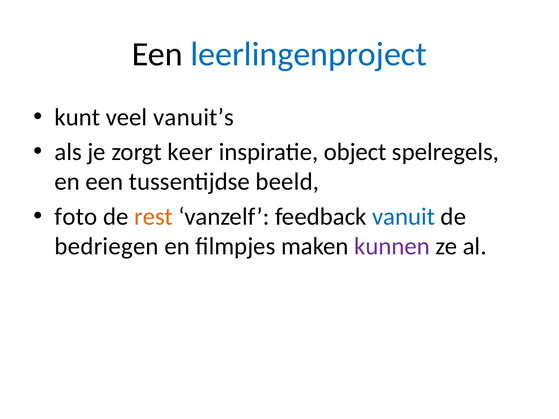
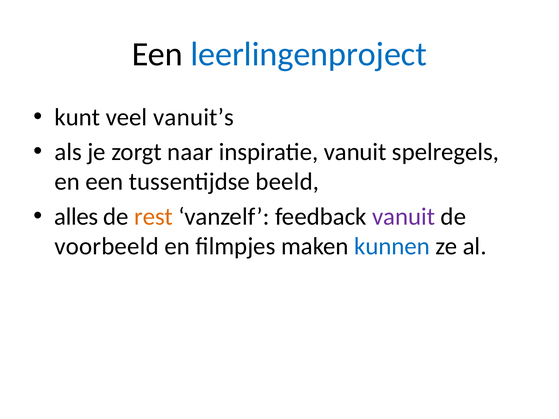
keer: keer -> naar (190, 152)
inspiratie object: object -> vanuit (355, 152)
foto: foto -> alles (76, 217)
vanuit colour: blue -> purple (404, 217)
bedriegen: bedriegen -> voorbeeld (107, 246)
kunnen colour: purple -> blue (392, 246)
